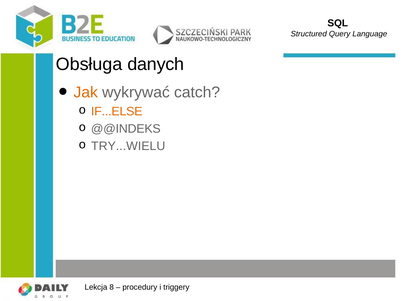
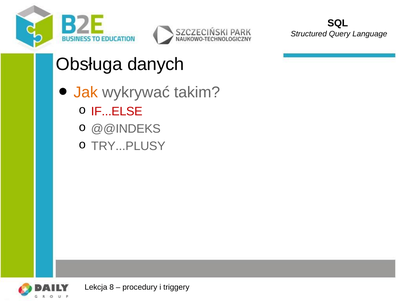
catch: catch -> takim (197, 92)
IF...ELSE colour: orange -> red (117, 112)
TRY...WIELU: TRY...WIELU -> TRY...PLUSY (128, 146)
